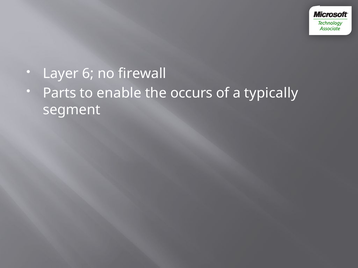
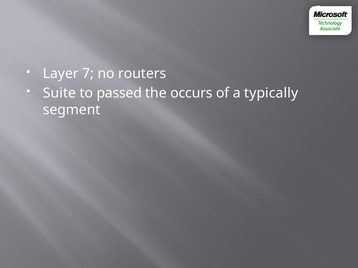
6: 6 -> 7 (88, 74)
firewall: firewall -> routers (142, 74)
Parts: Parts -> Suite (59, 93)
enable: enable -> passed (119, 93)
